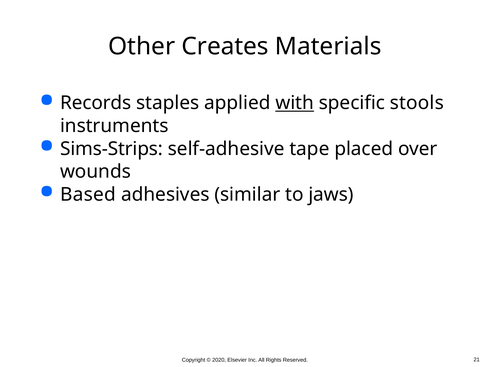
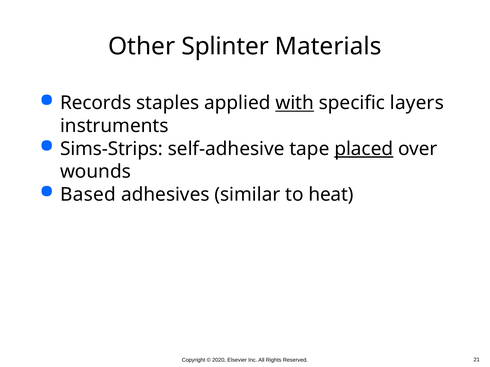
Creates: Creates -> Splinter (225, 47)
stools: stools -> layers (417, 103)
placed underline: none -> present (364, 149)
jaws: jaws -> heat (331, 195)
